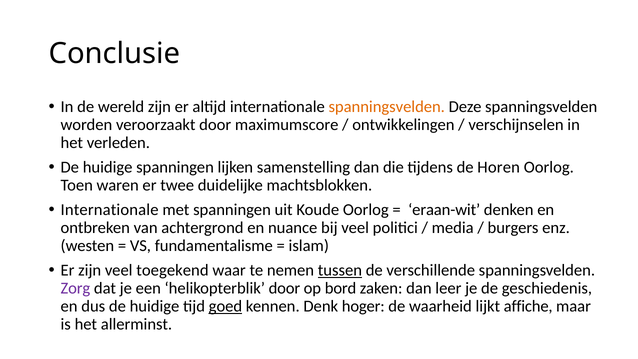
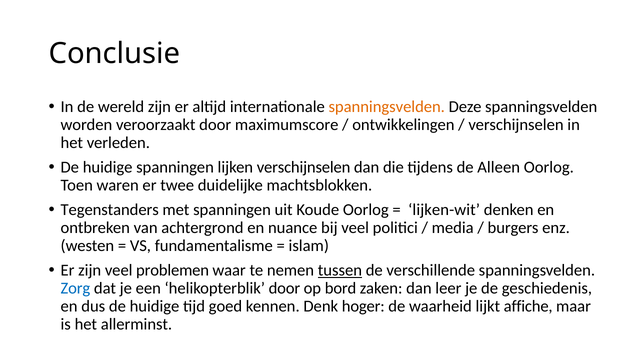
lijken samenstelling: samenstelling -> verschijnselen (304, 167)
Horen: Horen -> Alleen (499, 167)
Internationale: Internationale -> Tegenstanders (110, 210)
eraan-wit: eraan-wit -> lijken-wit (444, 210)
toegekend: toegekend -> problemen (173, 270)
Zorg colour: purple -> blue (75, 288)
goed underline: present -> none (225, 306)
